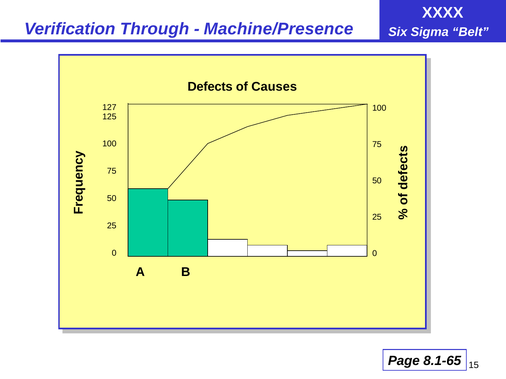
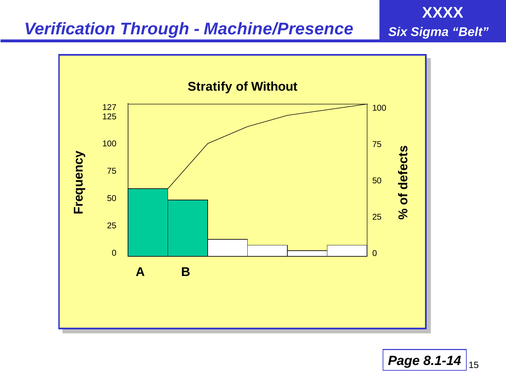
Defects: Defects -> Stratify (210, 87)
Causes: Causes -> Without (274, 87)
8.1-65: 8.1-65 -> 8.1-14 (442, 361)
